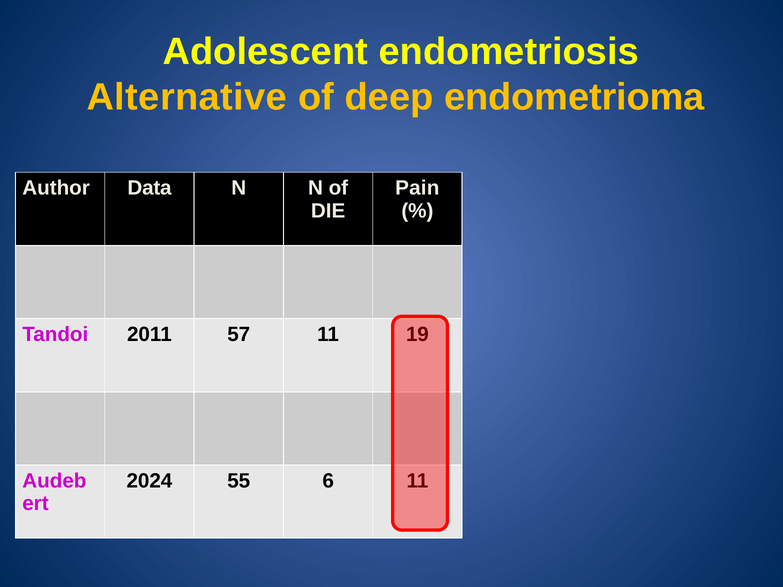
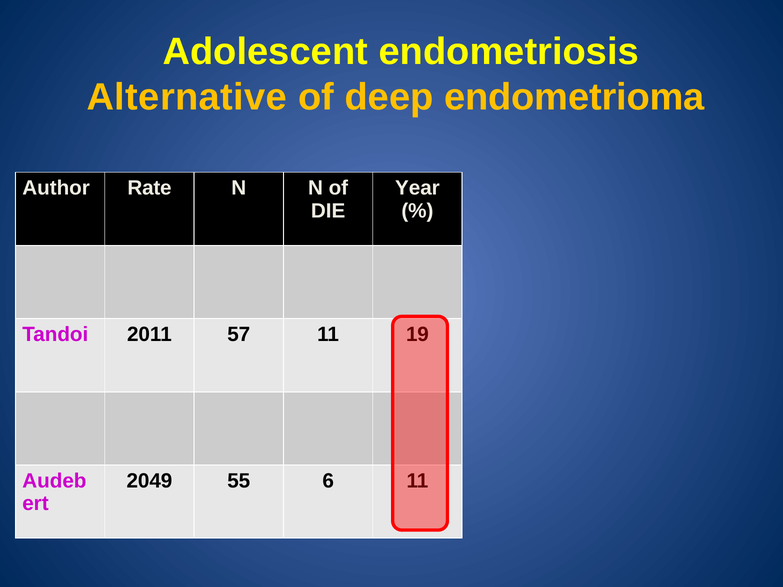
Data: Data -> Rate (150, 188)
Pain: Pain -> Year (417, 188)
2024: 2024 -> 2049 (149, 481)
